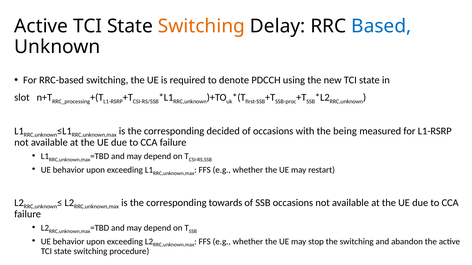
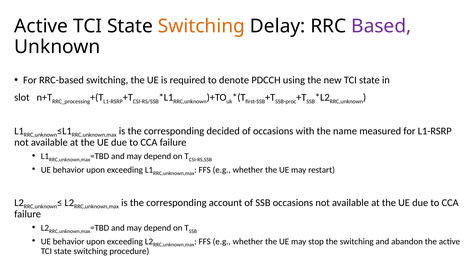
Based colour: blue -> purple (381, 26)
being: being -> name (345, 131)
towards: towards -> account (225, 203)
